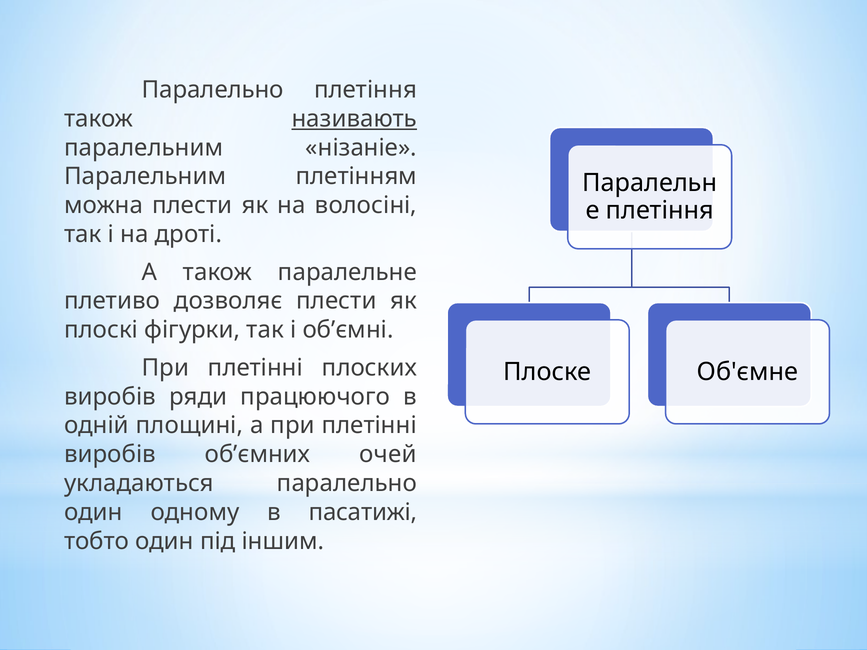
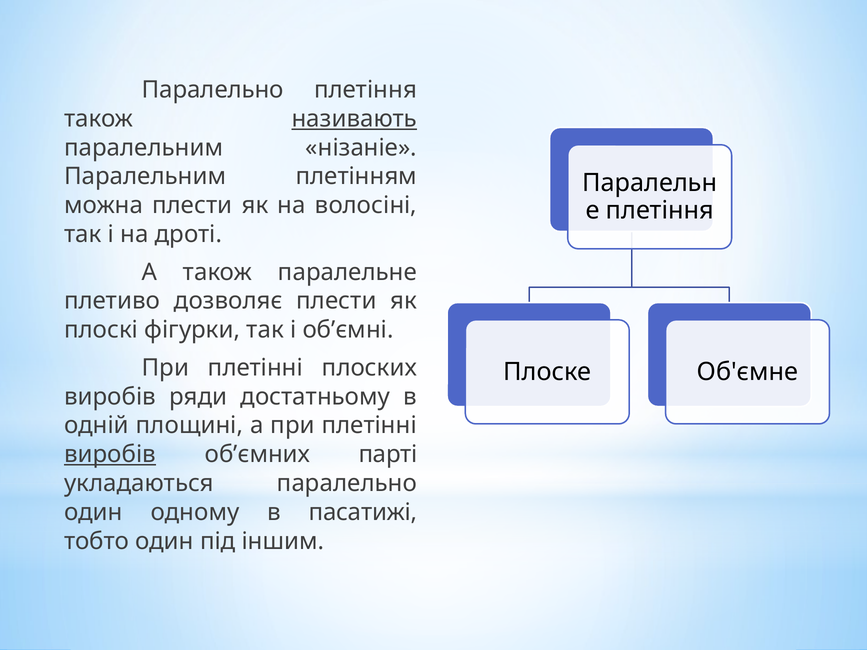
працюючого: працюючого -> достатньому (315, 397)
виробів underline: none -> present (110, 455)
очей: очей -> парті (388, 455)
